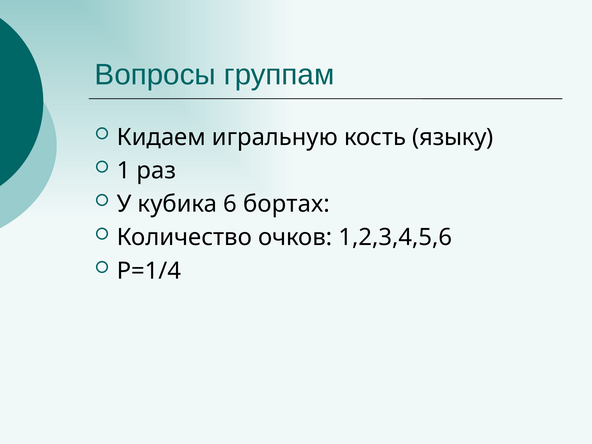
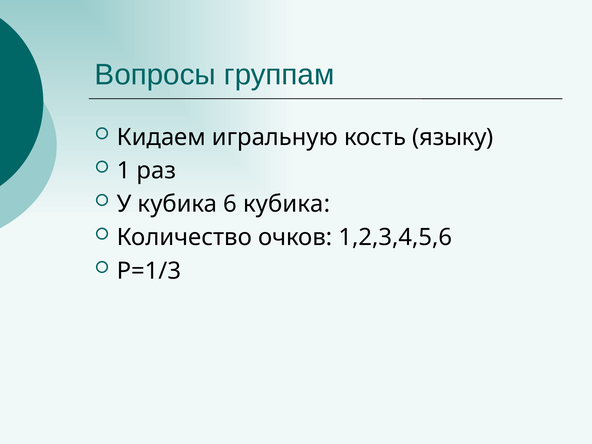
6 бортах: бортах -> кубика (287, 204)
Р=1/4: Р=1/4 -> Р=1/3 (149, 271)
